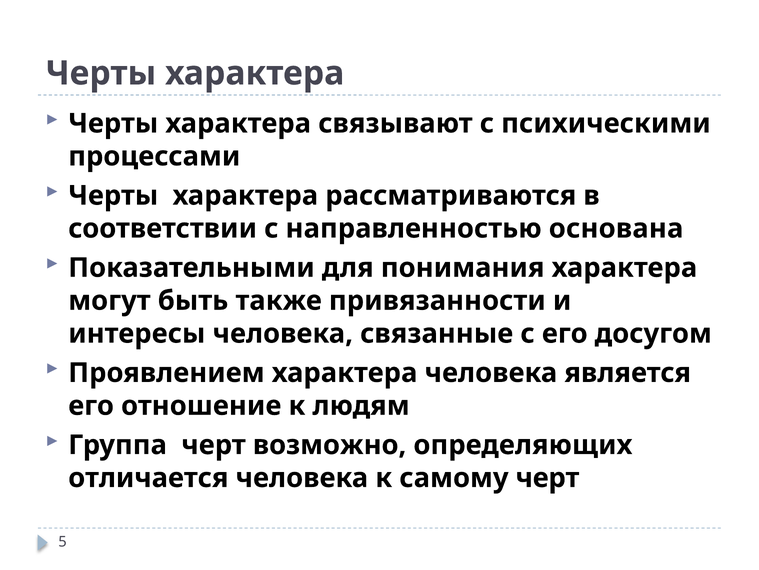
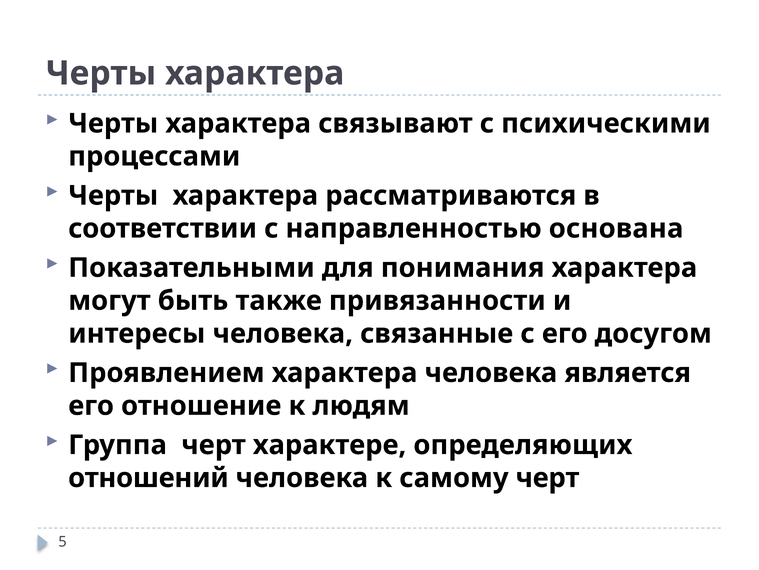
возможно: возможно -> характере (330, 444)
отличается: отличается -> отношений (148, 477)
